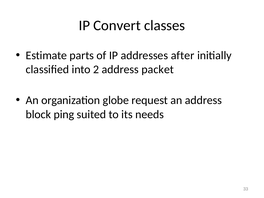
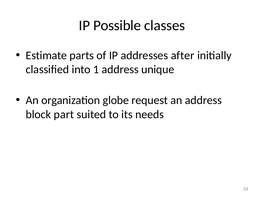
Convert: Convert -> Possible (117, 25)
2: 2 -> 1 (96, 69)
packet: packet -> unique (158, 69)
ping: ping -> part (64, 114)
